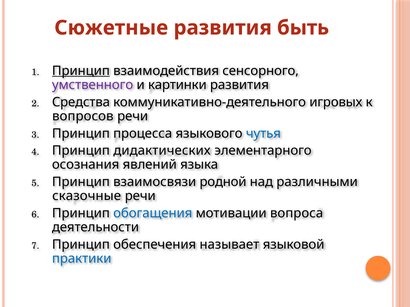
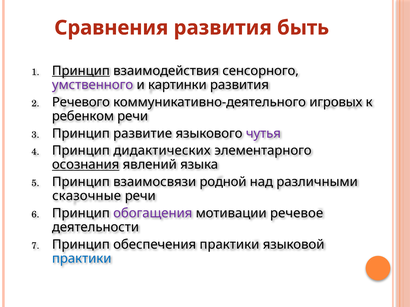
Сюжетные: Сюжетные -> Сравнения (111, 28)
Средства: Средства -> Речевого (81, 102)
вопросов: вопросов -> ребенком (83, 116)
процесса: процесса -> развитие (143, 134)
чутья colour: blue -> purple (263, 134)
осознания underline: none -> present (86, 165)
обогащения colour: blue -> purple (153, 213)
вопроса: вопроса -> речевое (297, 213)
обеспечения называет: называет -> практики (229, 245)
